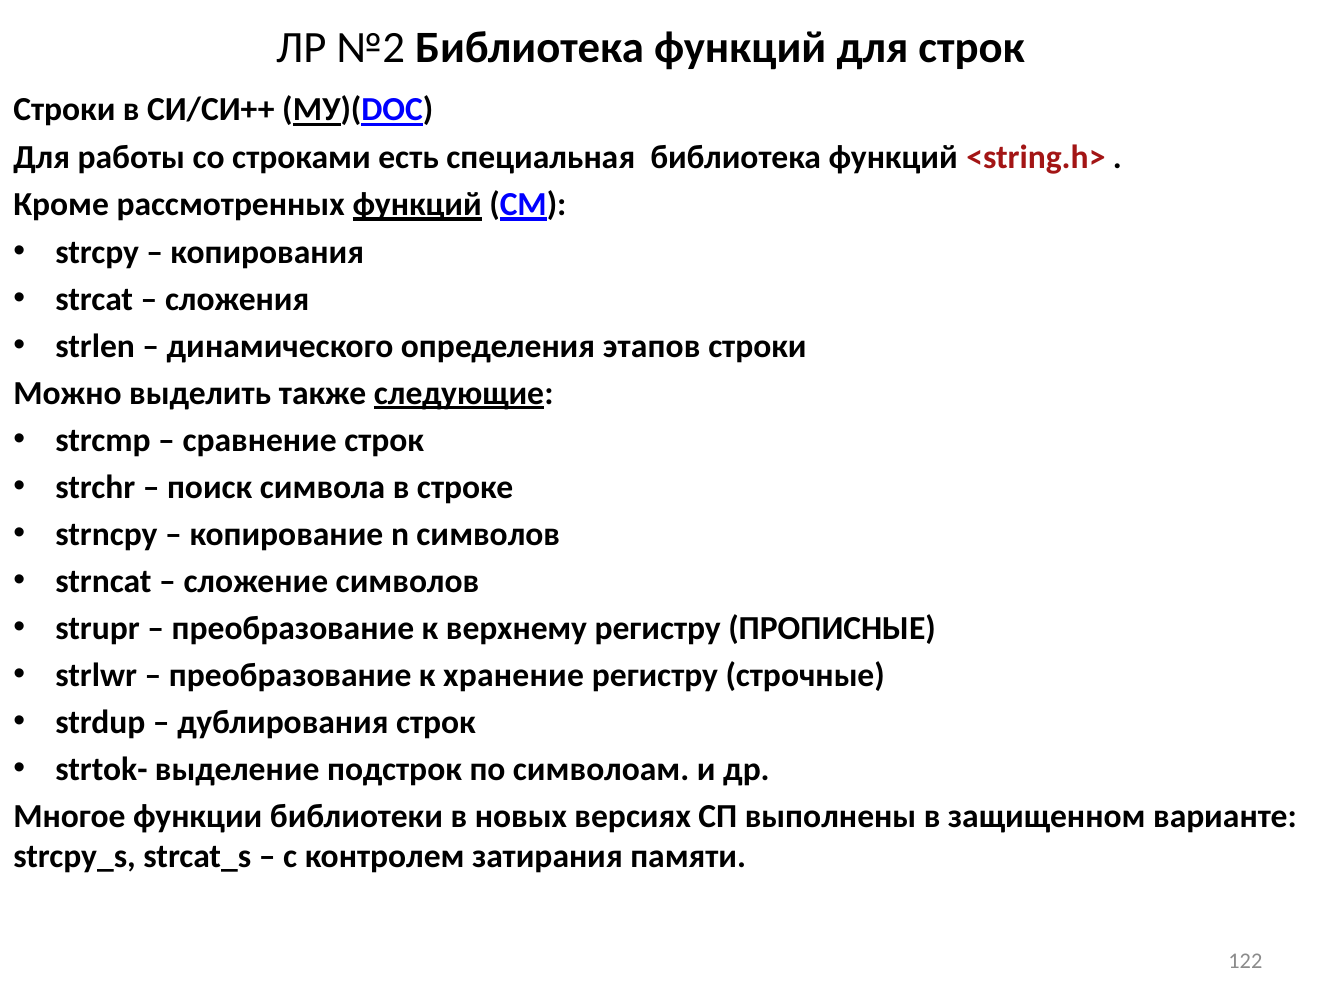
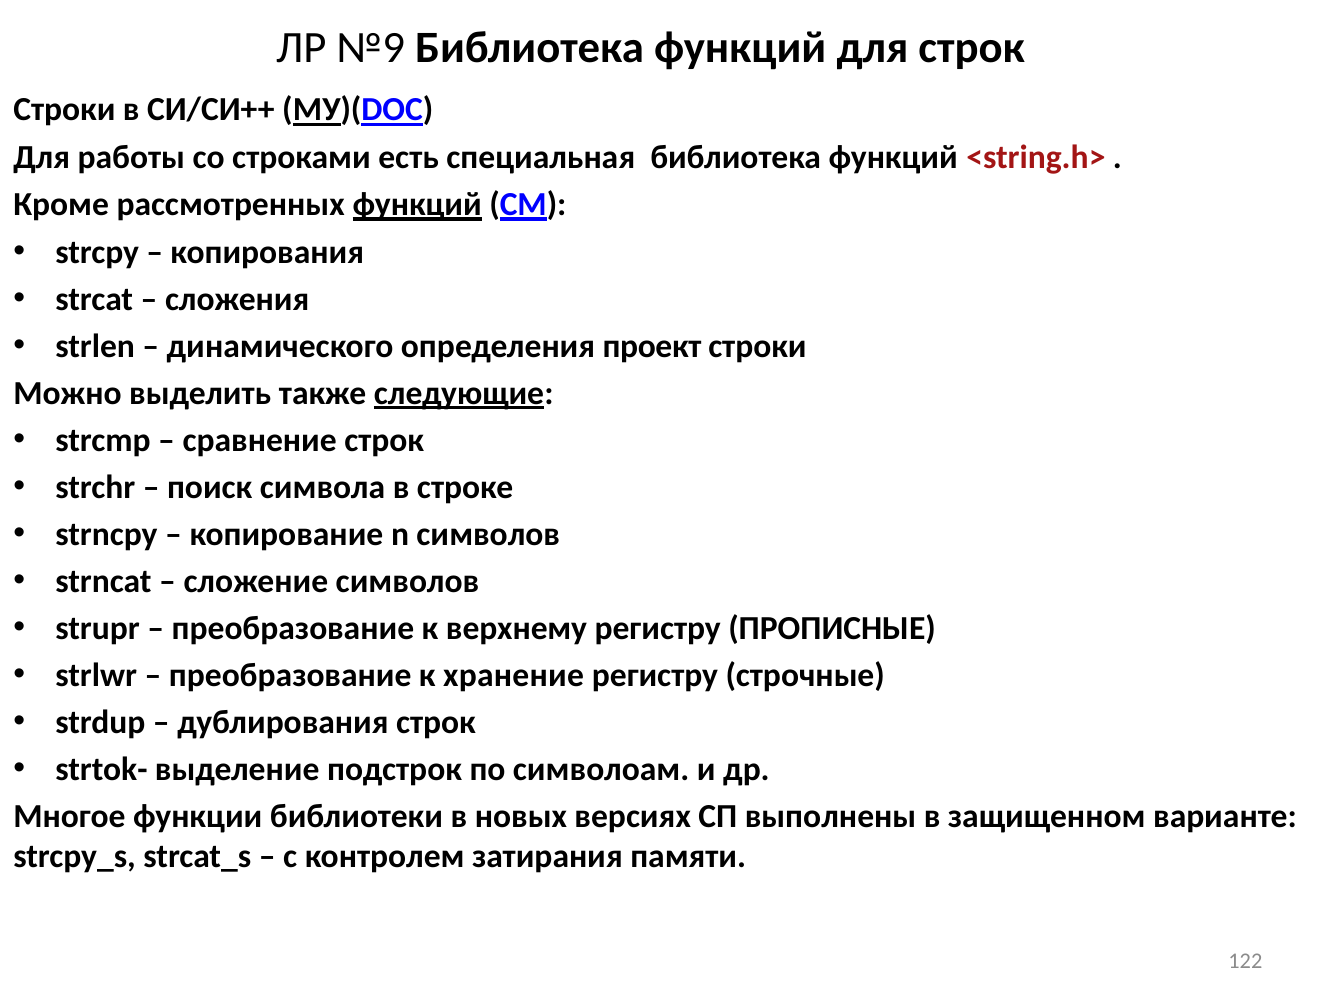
№2: №2 -> №9 (371, 47)
этапов: этапов -> проект (652, 346)
